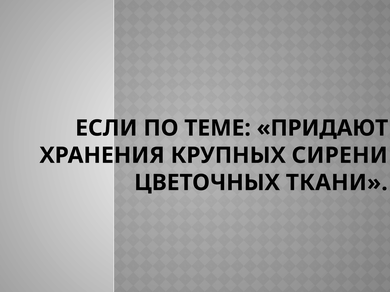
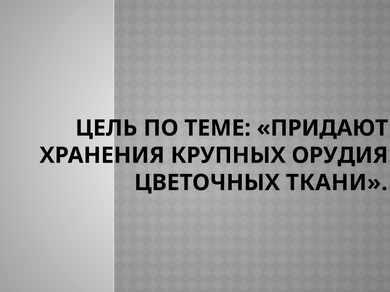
ЕСЛИ: ЕСЛИ -> ЦЕЛЬ (106, 128)
СИРЕНИ: СИРЕНИ -> ОРУДИЯ (340, 156)
